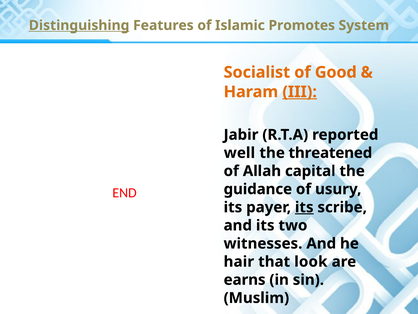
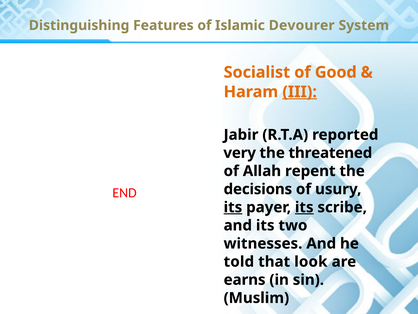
Distinguishing underline: present -> none (79, 25)
Promotes: Promotes -> Devourer (302, 25)
well: well -> very (240, 153)
capital: capital -> repent (310, 171)
guidance: guidance -> decisions (258, 189)
its underline: none -> present (233, 207)
hair: hair -> told (239, 261)
